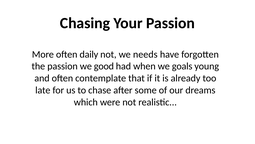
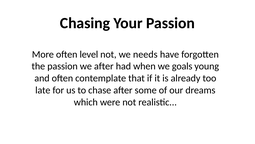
daily: daily -> level (89, 54)
we good: good -> after (104, 66)
